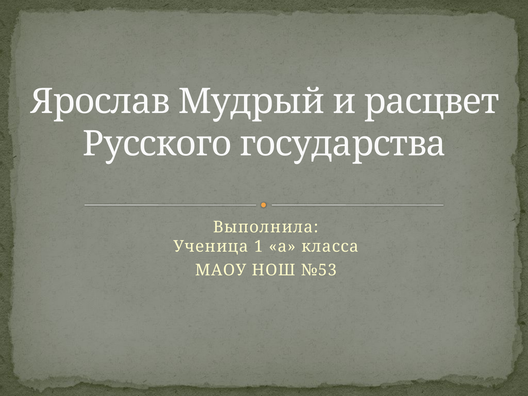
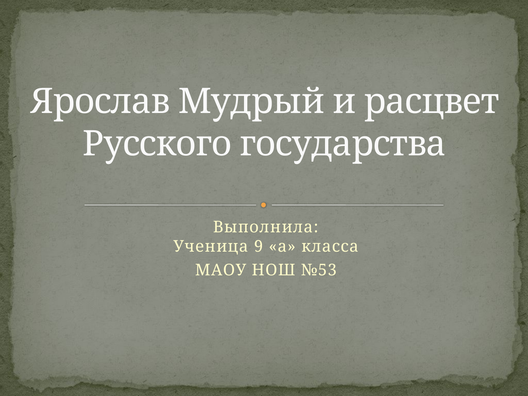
1: 1 -> 9 (259, 246)
